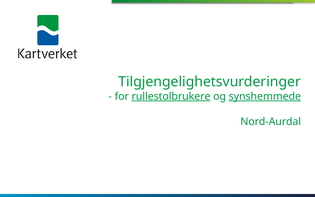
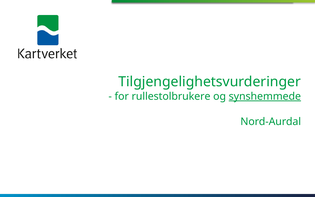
rullestolbrukere underline: present -> none (171, 96)
